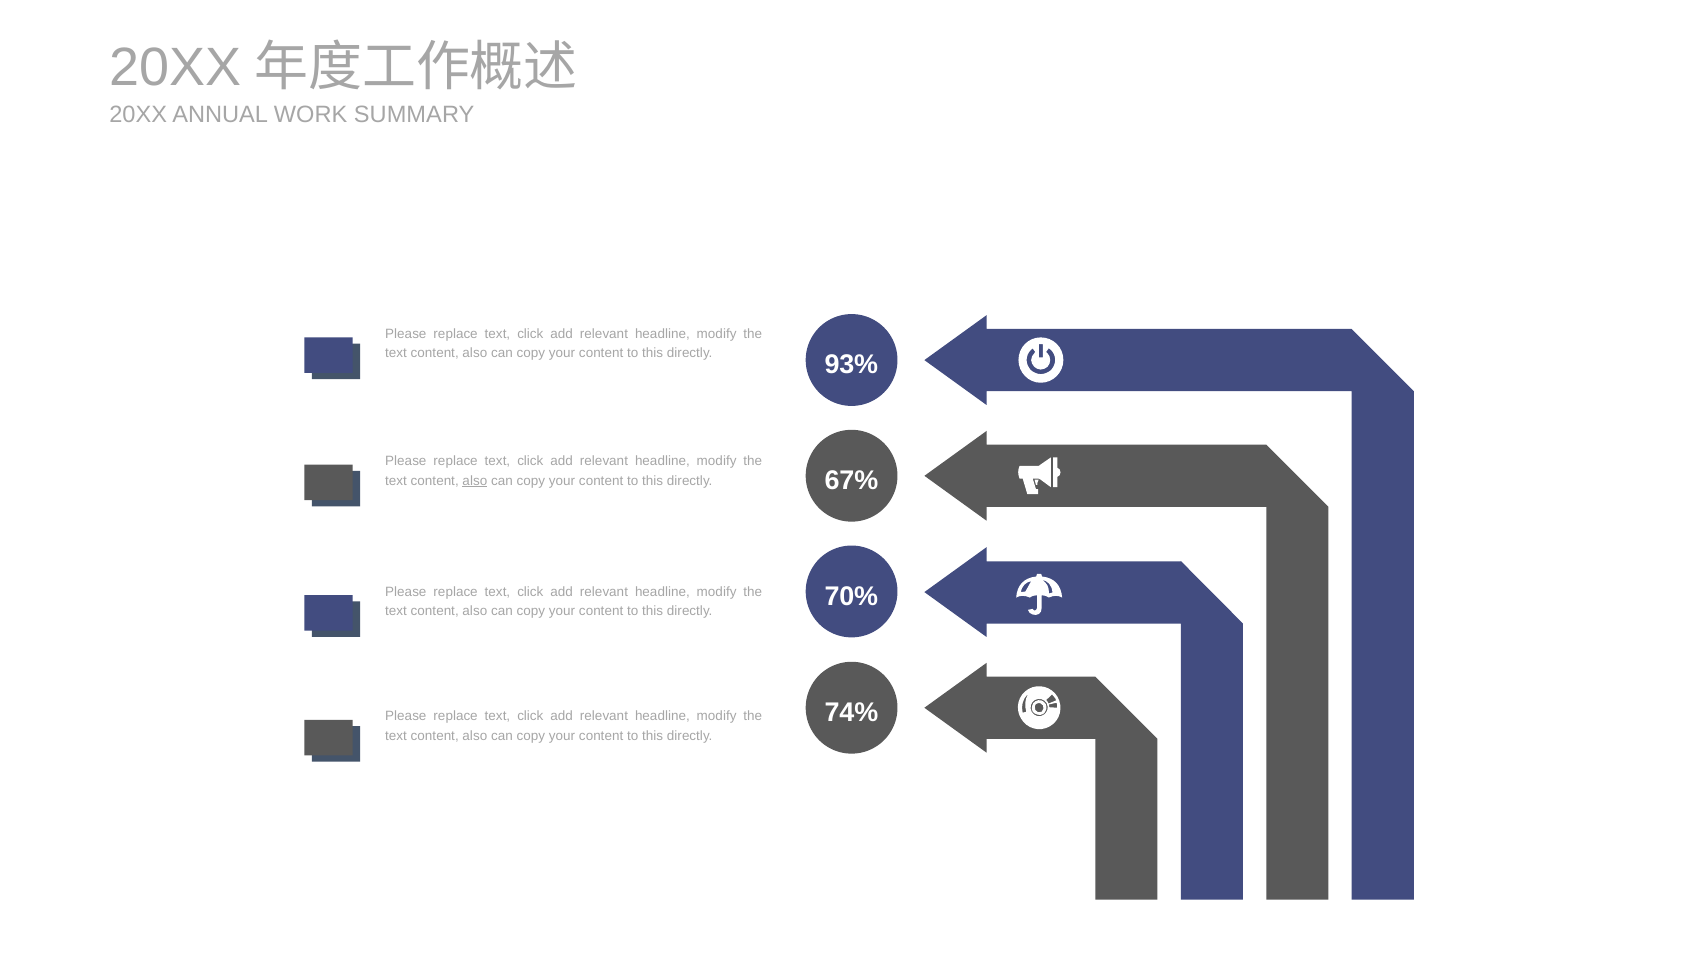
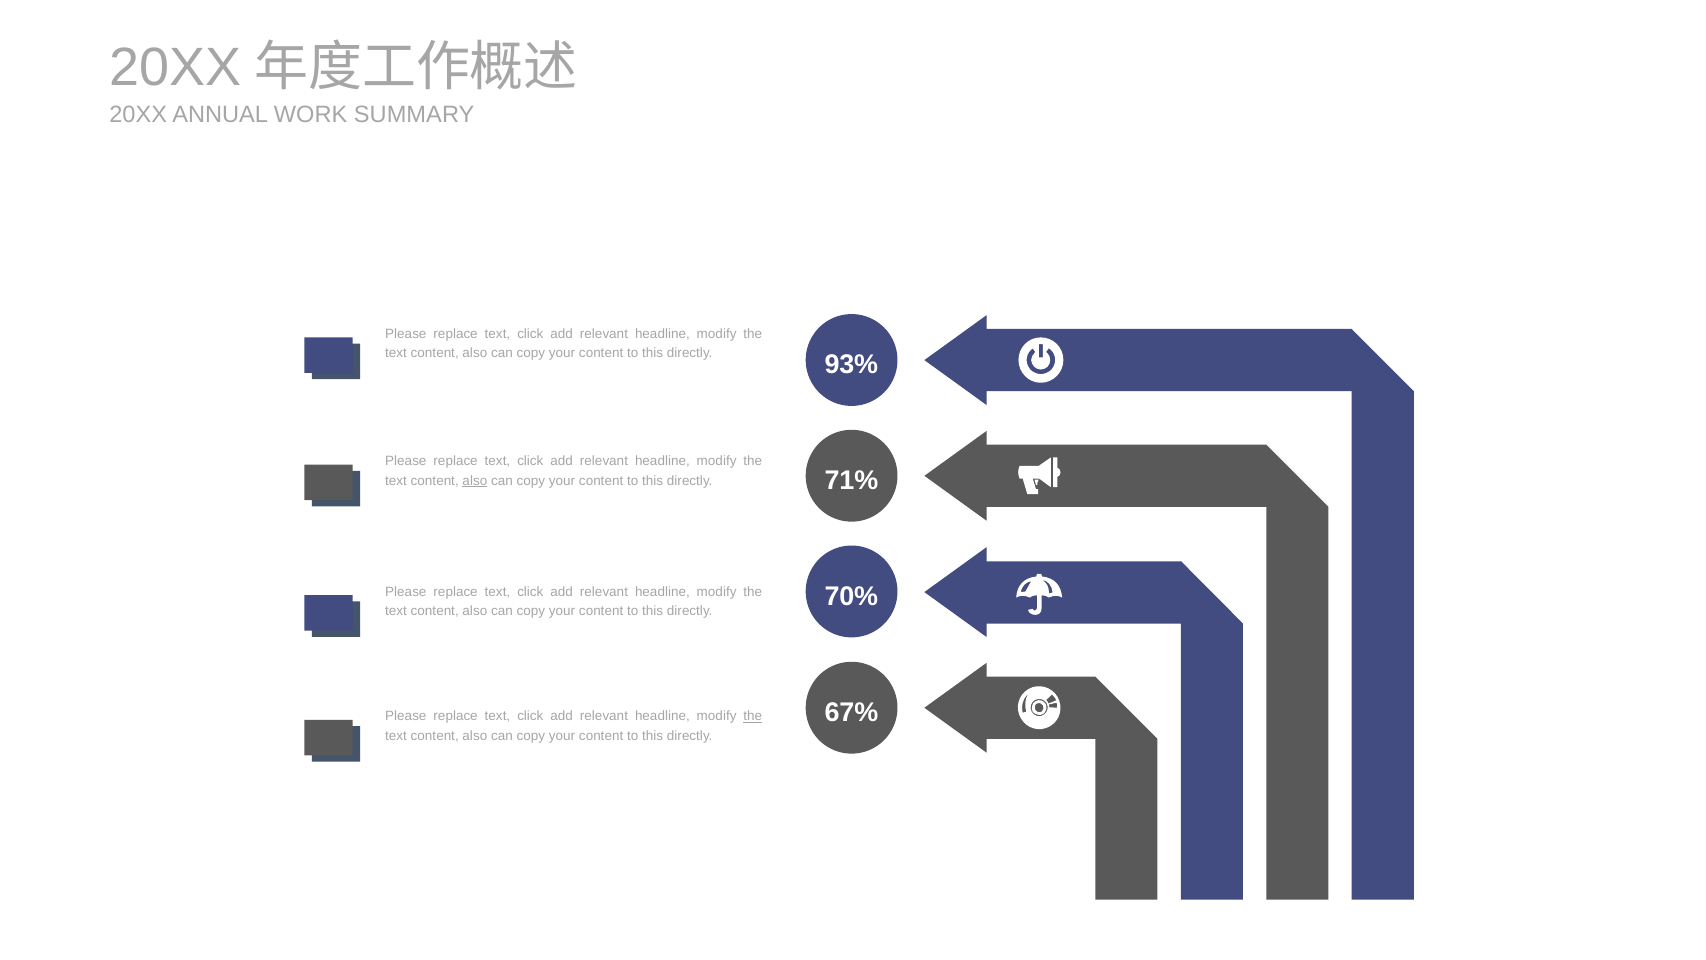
67%: 67% -> 71% (851, 480)
74%: 74% -> 67% (851, 712)
the underline: none -> present (753, 716)
